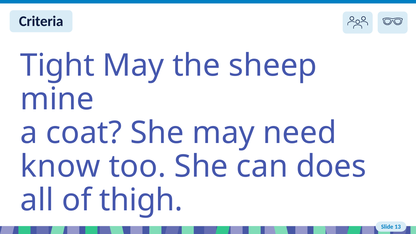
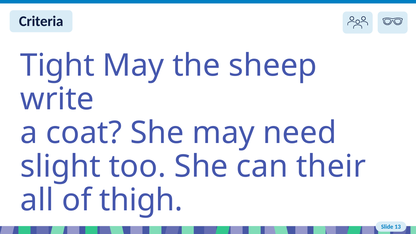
mine: mine -> write (57, 99)
know: know -> slight (61, 167)
does: does -> their (331, 167)
